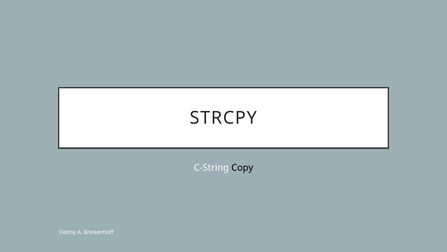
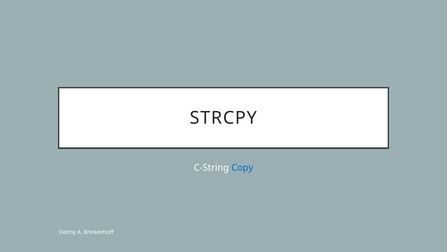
Copy colour: black -> blue (242, 167)
